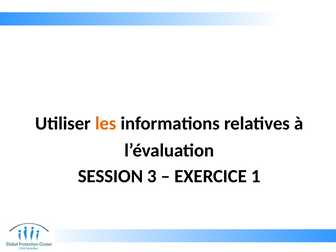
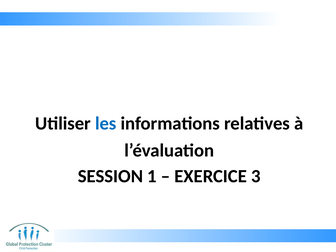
les colour: orange -> blue (106, 123)
3: 3 -> 1 (152, 176)
1: 1 -> 3 (256, 176)
